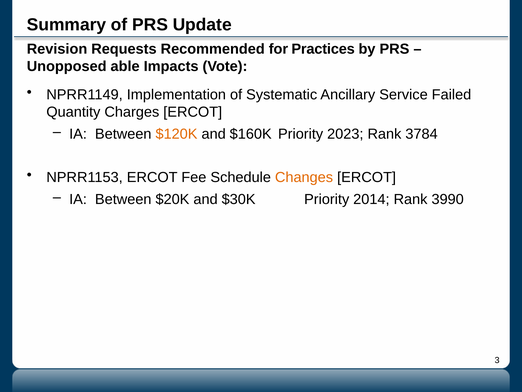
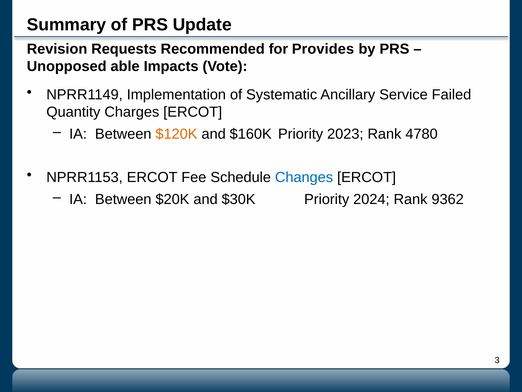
Practices: Practices -> Provides (323, 49)
3784: 3784 -> 4780 (422, 134)
Changes colour: orange -> blue (304, 177)
2014: 2014 -> 2024 (371, 199)
3990: 3990 -> 9362 (448, 199)
